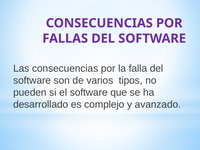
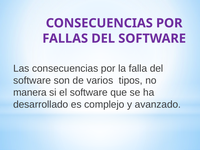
pueden: pueden -> manera (30, 93)
